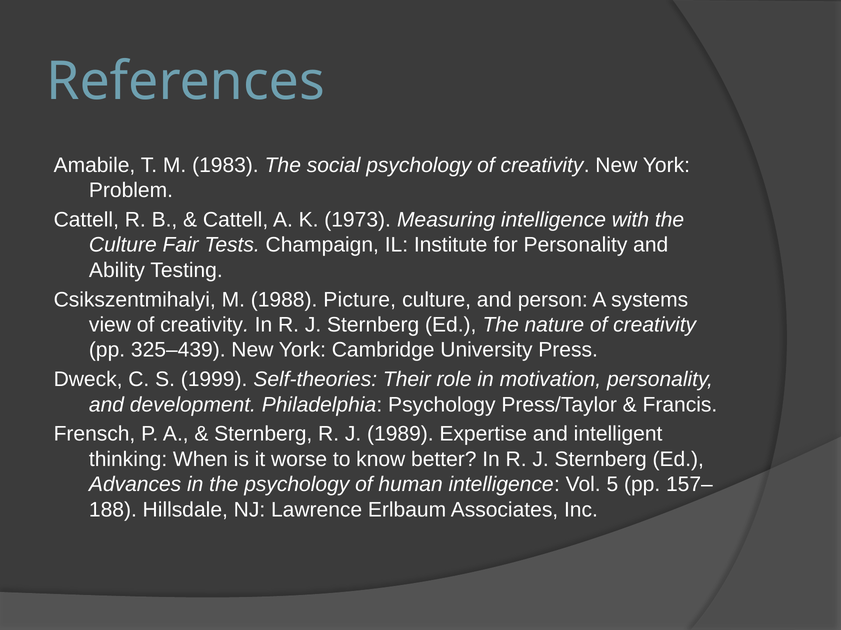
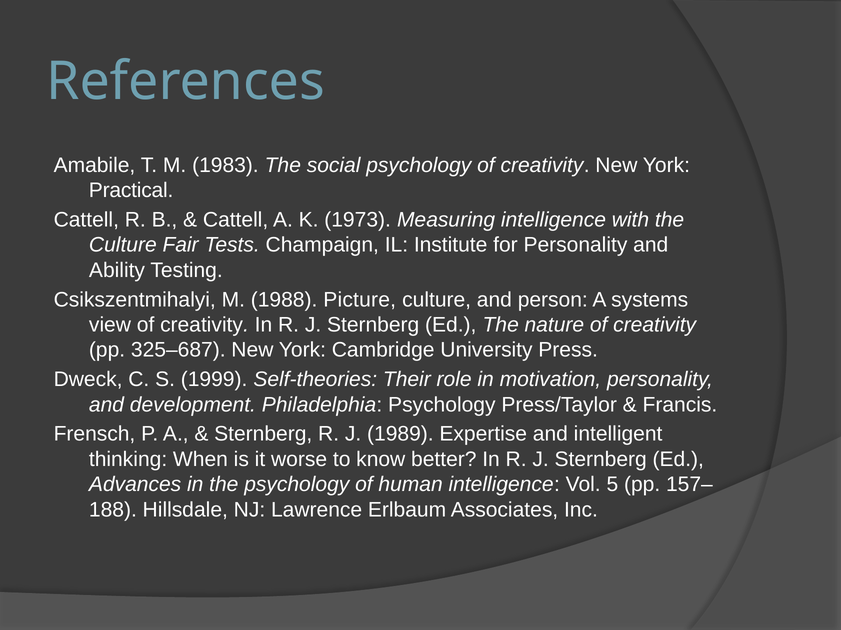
Problem: Problem -> Practical (131, 191)
325–439: 325–439 -> 325–687 (178, 350)
